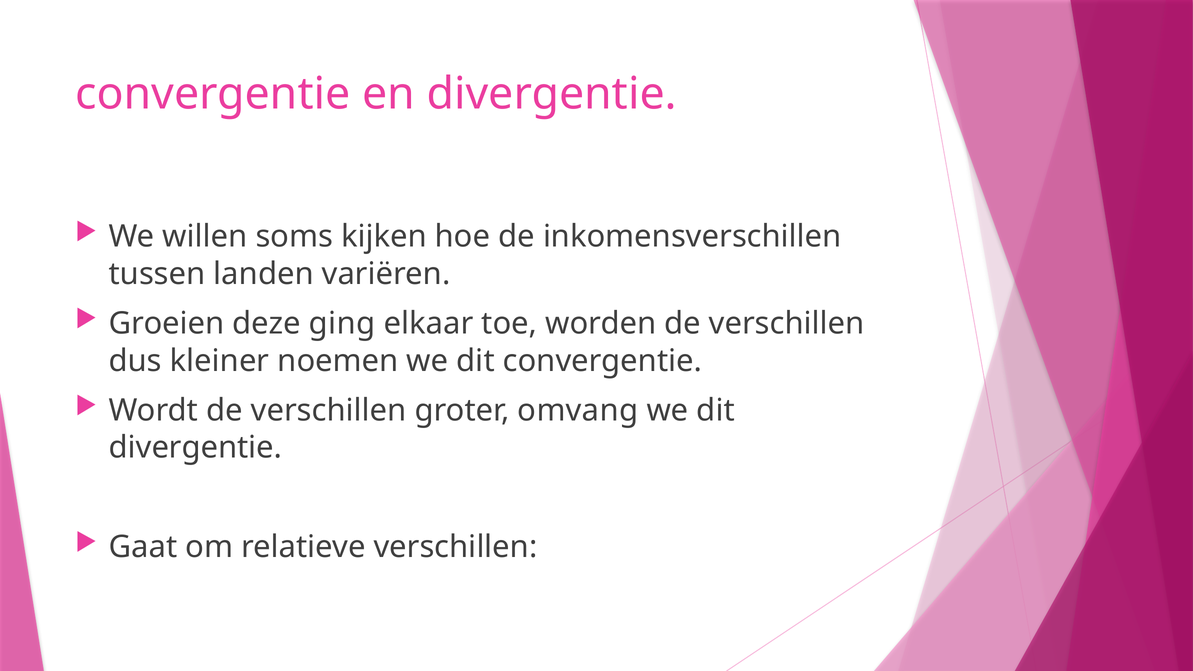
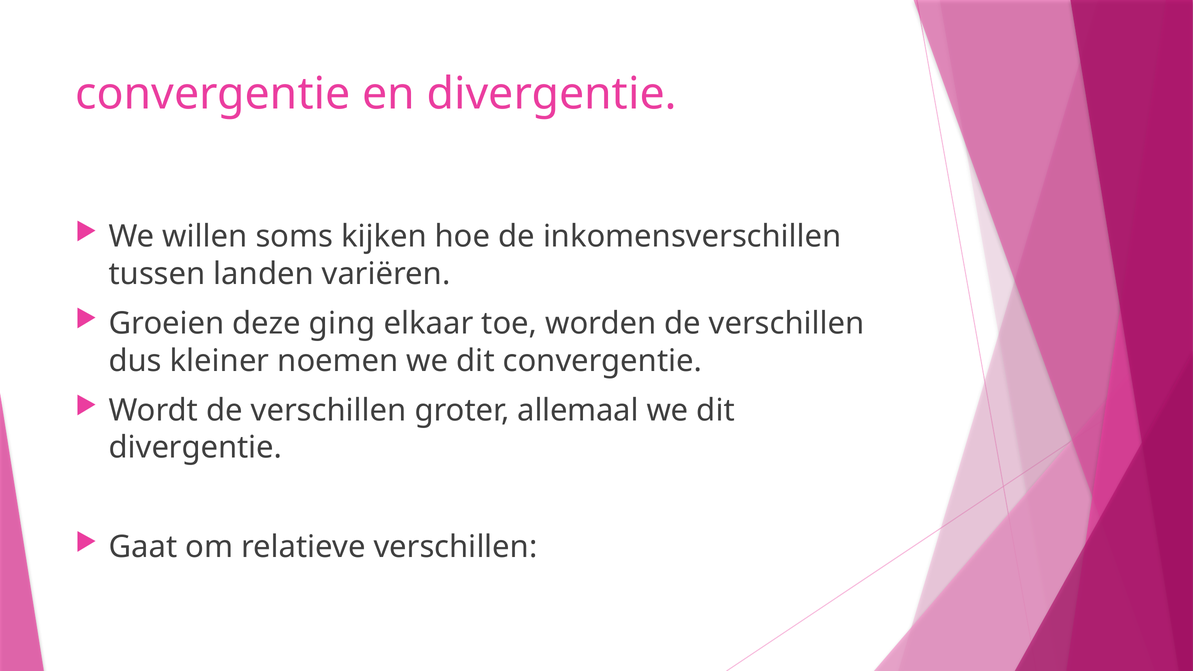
omvang: omvang -> allemaal (578, 410)
